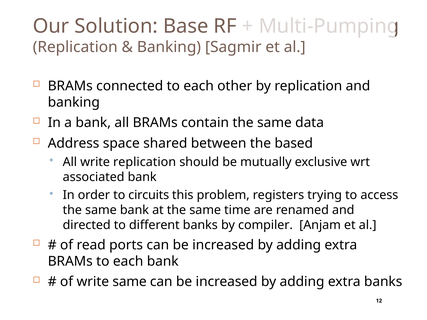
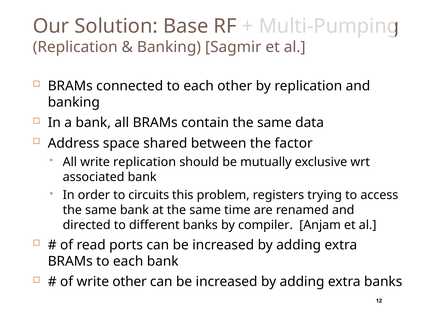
based: based -> factor (294, 143)
write same: same -> other (130, 282)
